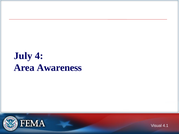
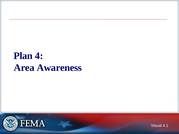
July: July -> Plan (23, 56)
